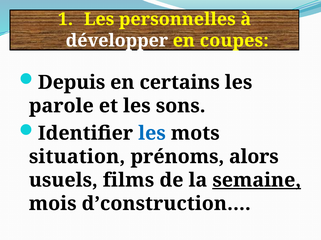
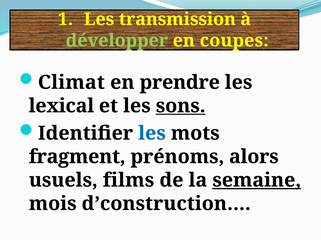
personnelles: personnelles -> transmission (177, 19)
développer colour: white -> light green (117, 41)
Depuis: Depuis -> Climat (71, 83)
certains: certains -> prendre (180, 83)
parole: parole -> lexical (61, 106)
sons underline: none -> present (181, 106)
situation: situation -> fragment (77, 157)
